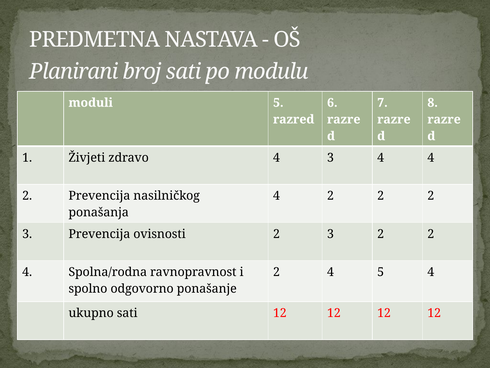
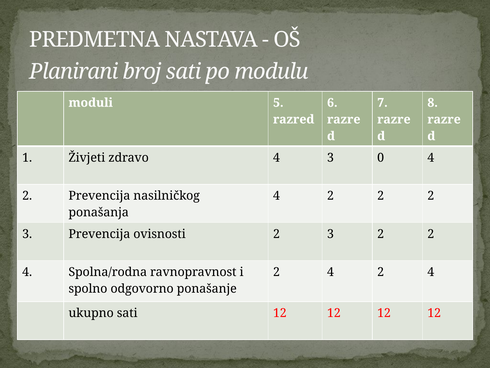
3 4: 4 -> 0 (381, 158)
2 4 5: 5 -> 2 (381, 272)
